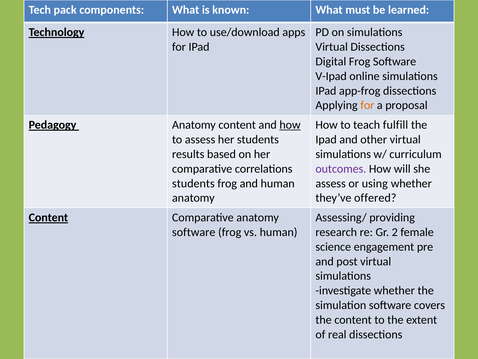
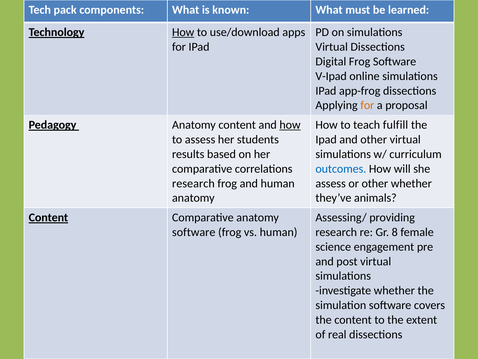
How underline: none -> present (183, 32)
outcomes colour: purple -> blue (341, 169)
students: students -> research (193, 183)
or using: using -> other (375, 183)
offered: offered -> animals (375, 198)
2: 2 -> 8 (395, 232)
